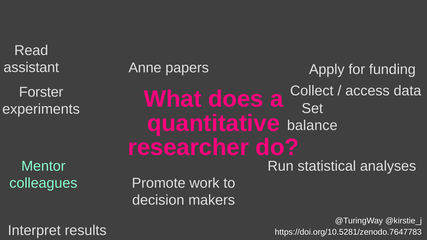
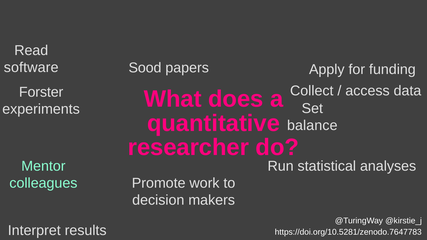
assistant: assistant -> software (31, 68)
Anne: Anne -> Sood (145, 68)
